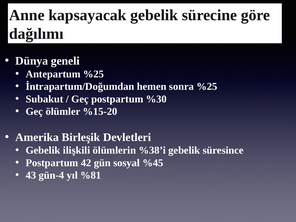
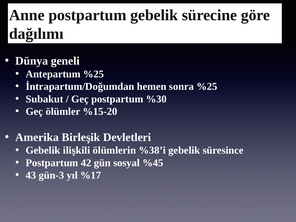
Anne kapsayacak: kapsayacak -> postpartum (87, 15)
gün-4: gün-4 -> gün-3 (51, 175)
%81: %81 -> %17 (91, 175)
